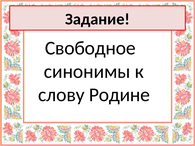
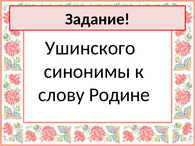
Свободное: Свободное -> Ушинского (90, 48)
